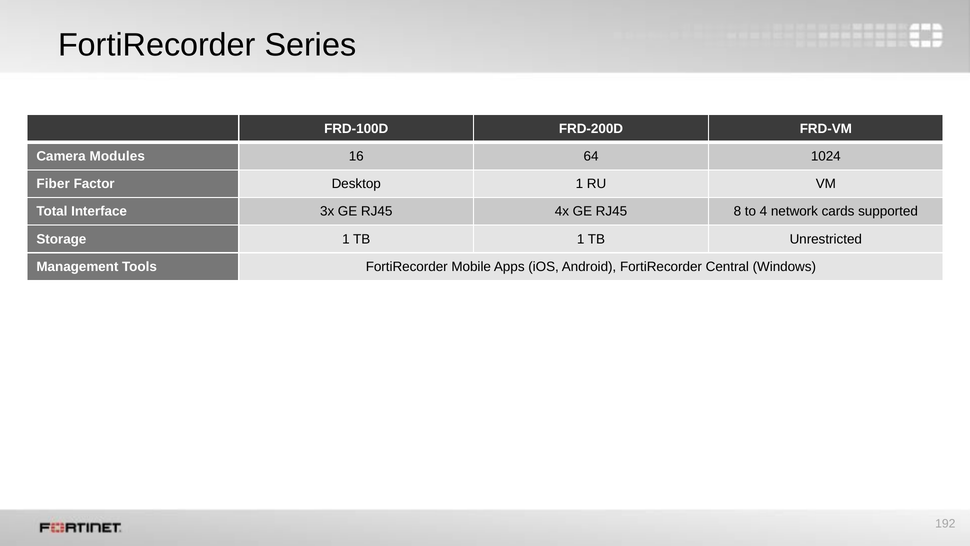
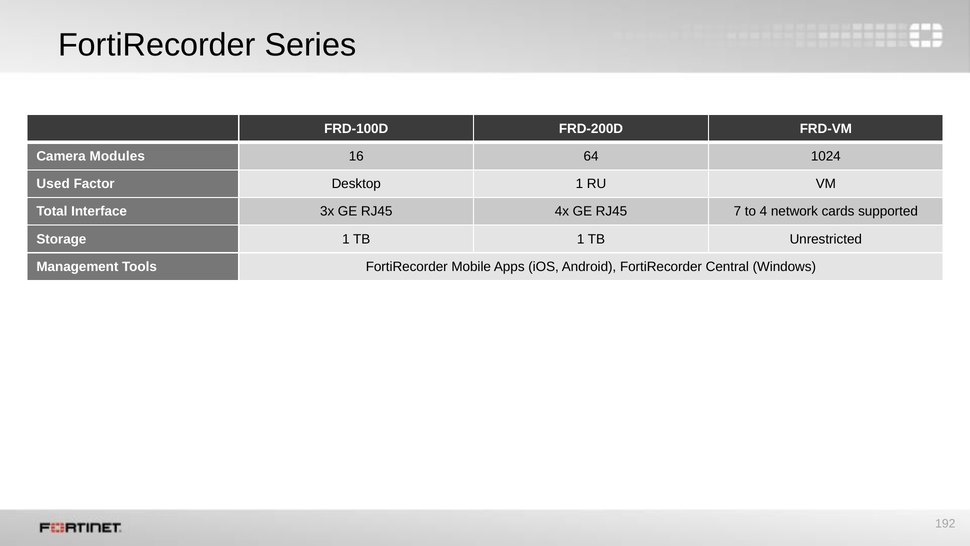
Fiber: Fiber -> Used (53, 184)
8: 8 -> 7 (737, 211)
